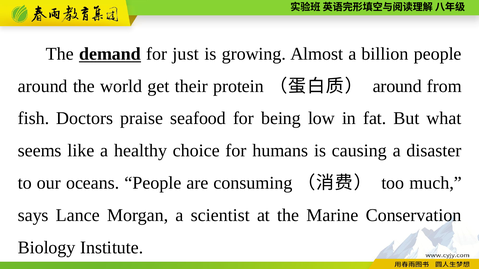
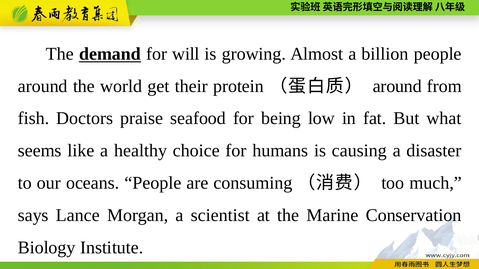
just: just -> will (186, 54)
